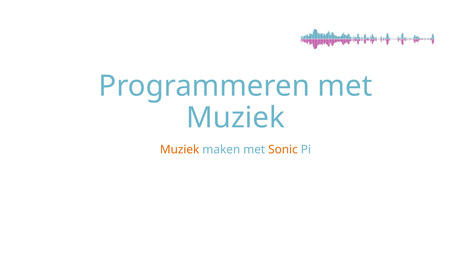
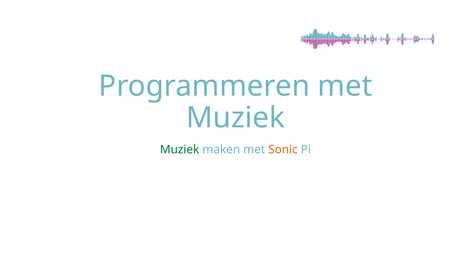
Muziek colour: orange -> green (180, 150)
